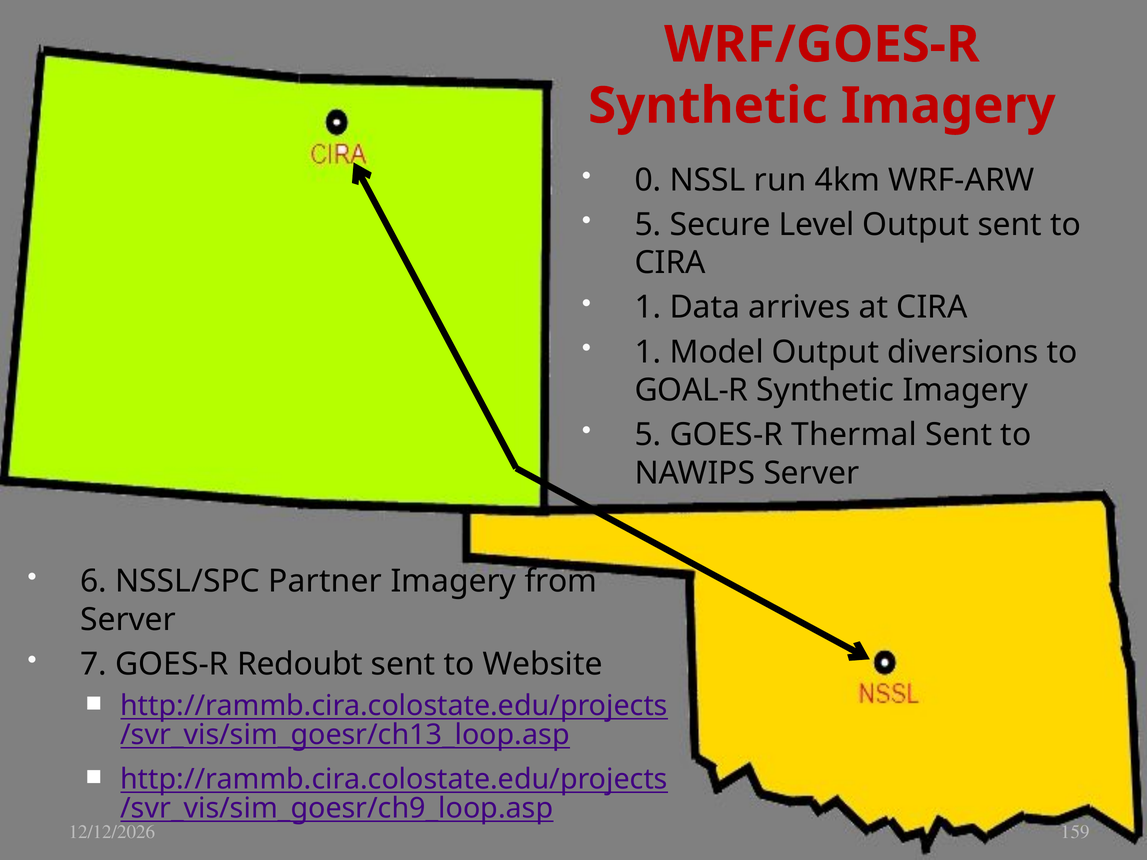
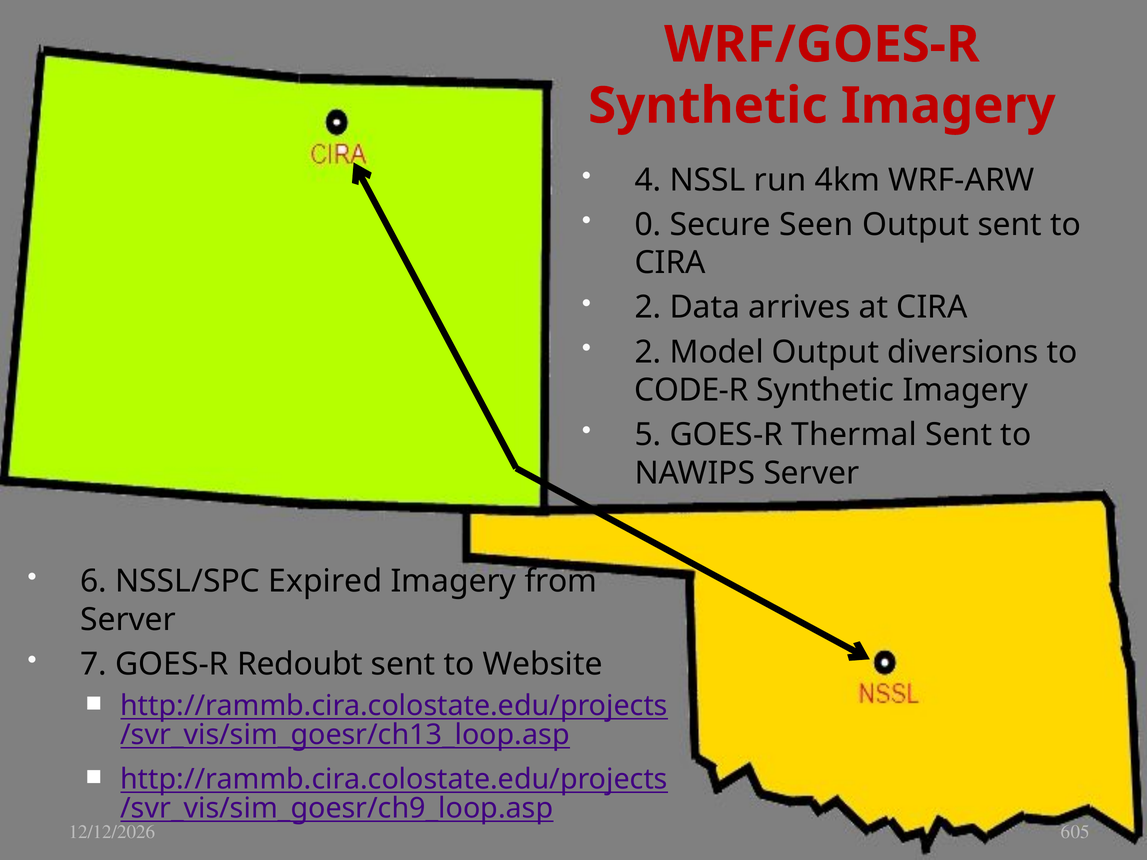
0: 0 -> 4 (648, 180)
5: 5 -> 0 (648, 225)
Level: Level -> Seen (816, 225)
1: 1 -> 2 (648, 308)
1: 1 -> 2 (648, 352)
GOAL-R: GOAL-R -> CODE-R (691, 390)
Partner: Partner -> Expired (325, 581)
159: 159 -> 605 (1075, 832)
